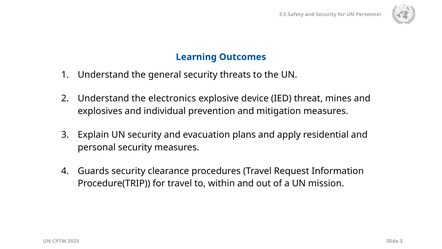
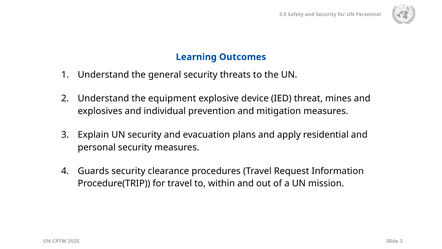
electronics: electronics -> equipment (172, 98)
